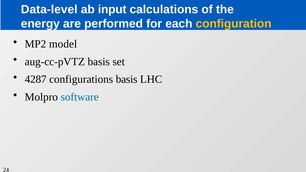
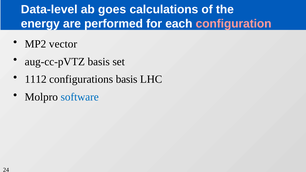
input: input -> goes (112, 9)
configuration colour: yellow -> pink (234, 24)
model: model -> vector (63, 44)
4287: 4287 -> 1112 (36, 79)
